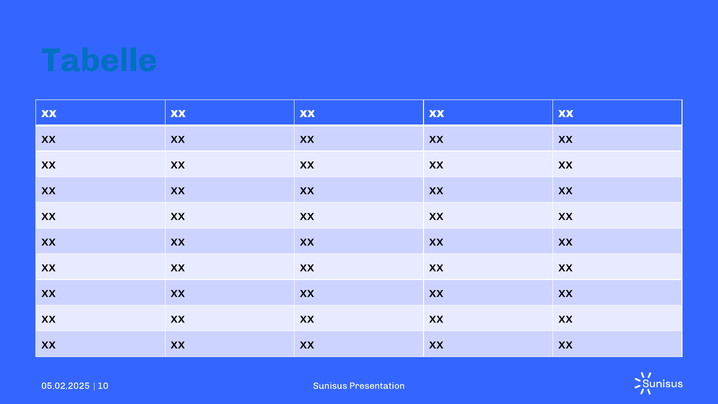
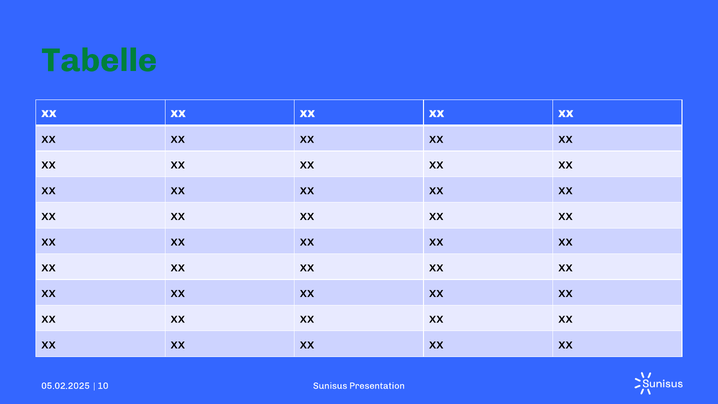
Tabelle colour: blue -> green (99, 60)
